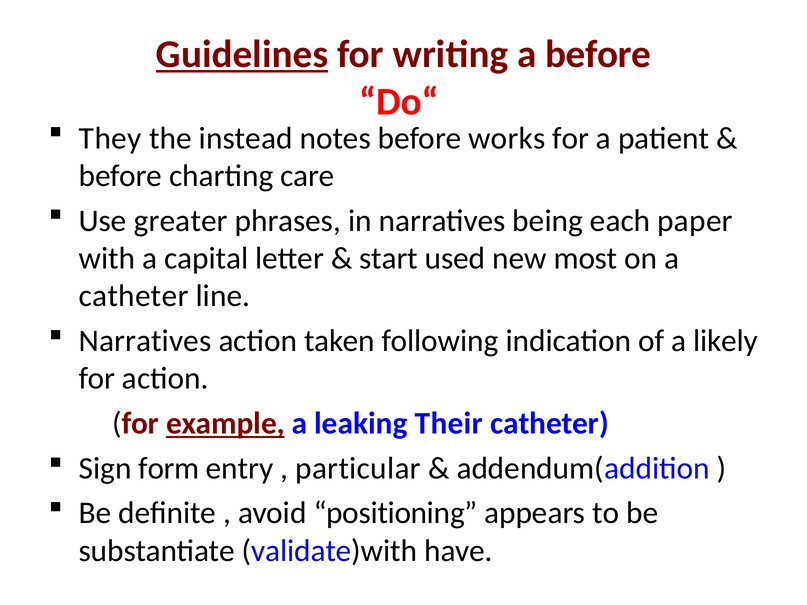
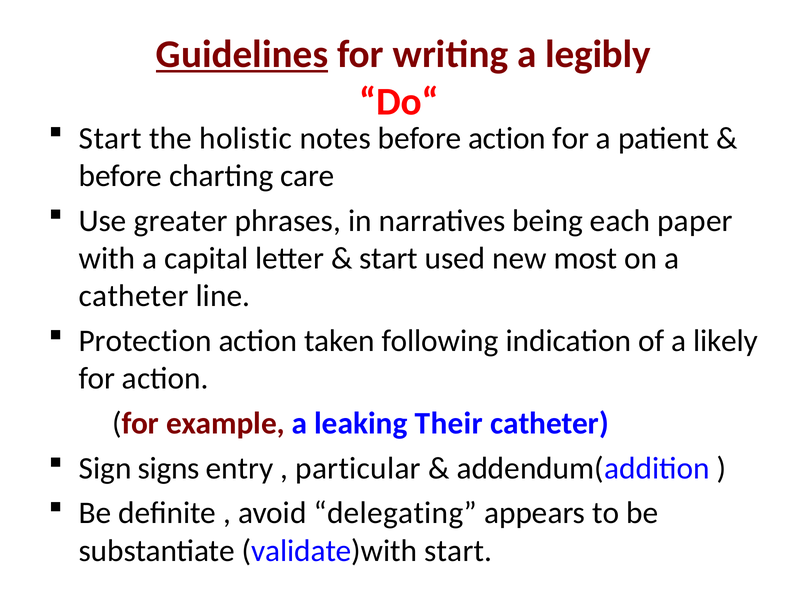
a before: before -> legibly (598, 55)
They: They -> Start (110, 138)
instead: instead -> holistic (246, 138)
before works: works -> action (507, 138)
Narratives: Narratives -> Protection (145, 341)
example underline: present -> none (225, 424)
form: form -> signs (169, 468)
positioning: positioning -> delegating (395, 513)
validate)with have: have -> start (458, 551)
